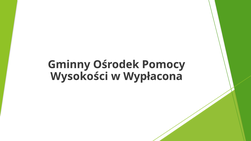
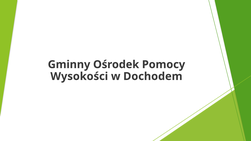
Wypłacona: Wypłacona -> Dochodem (153, 76)
